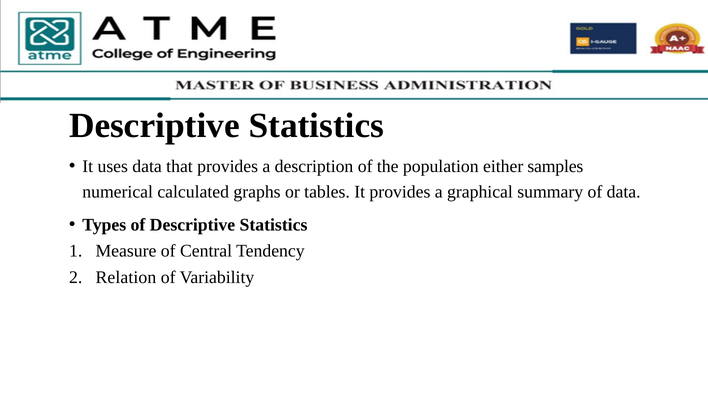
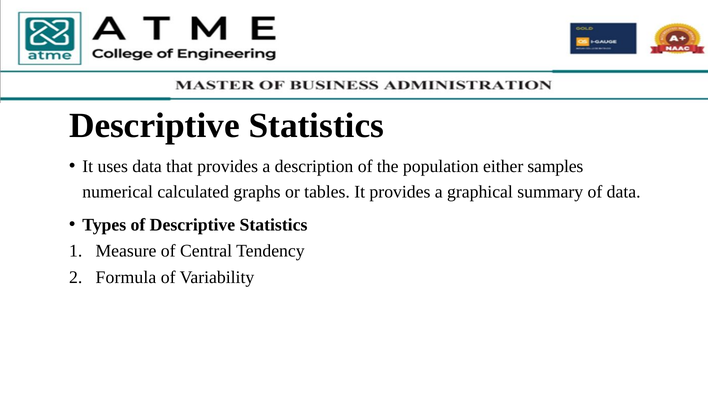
Relation: Relation -> Formula (126, 278)
